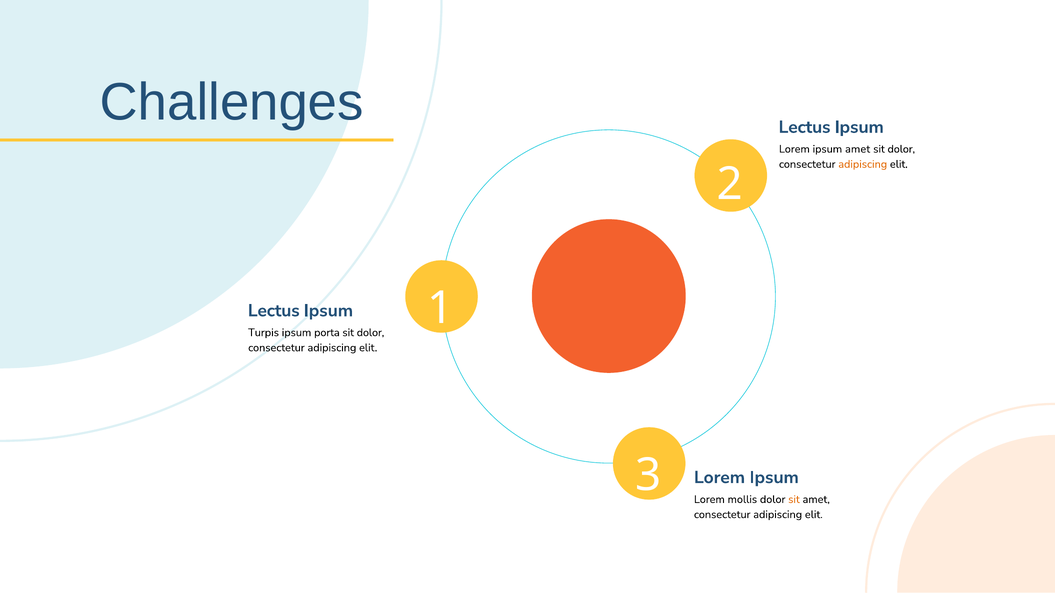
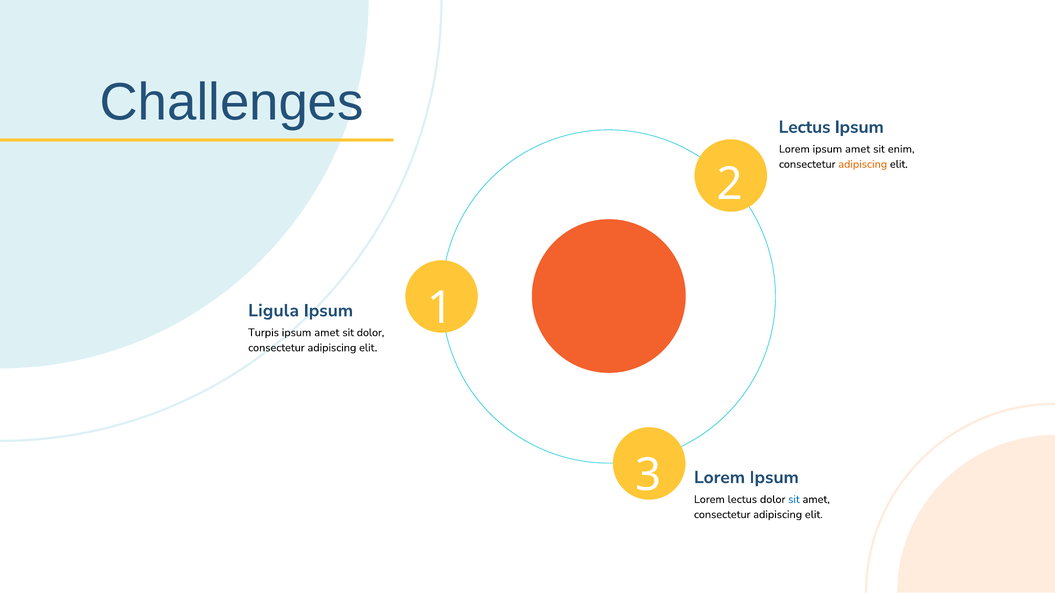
dolor: dolor -> enim (901, 149)
Lectus: Lectus -> Ligula (274, 311)
porta: porta -> amet (327, 333)
Lorem mollis: mollis -> lectus (742, 500)
sit colour: orange -> blue (794, 500)
